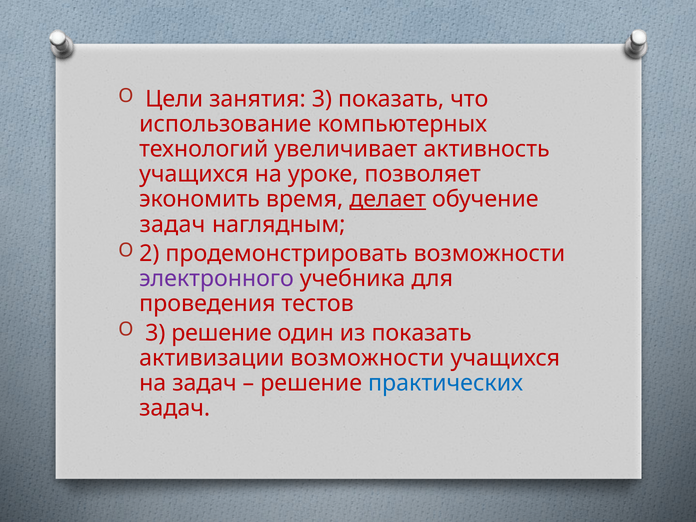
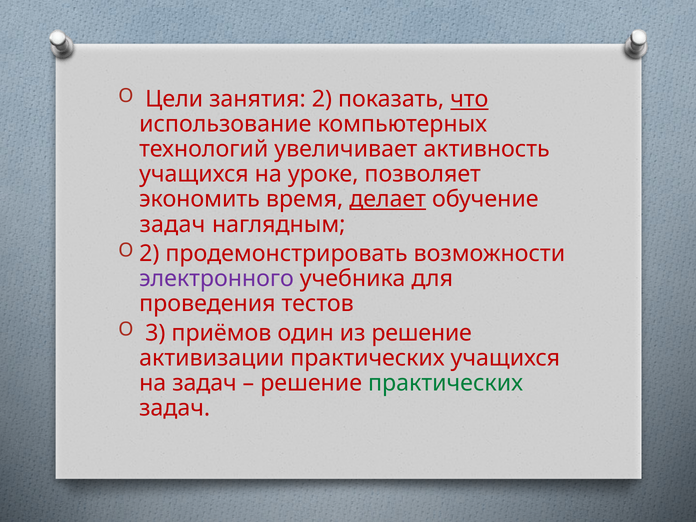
занятия 3: 3 -> 2 (322, 99)
что underline: none -> present (469, 99)
3 решение: решение -> приёмов (221, 333)
из показать: показать -> решение (422, 333)
активизации возможности: возможности -> практических (367, 358)
практических colour: blue -> green (446, 383)
